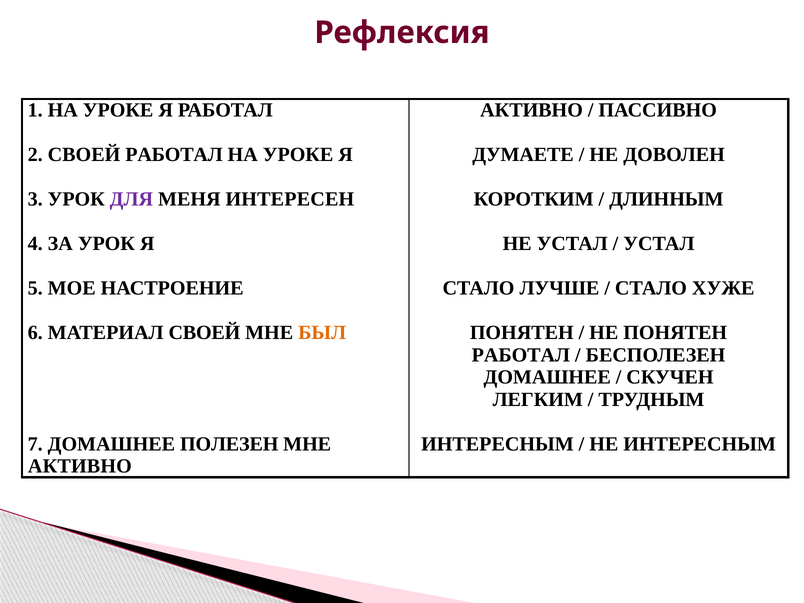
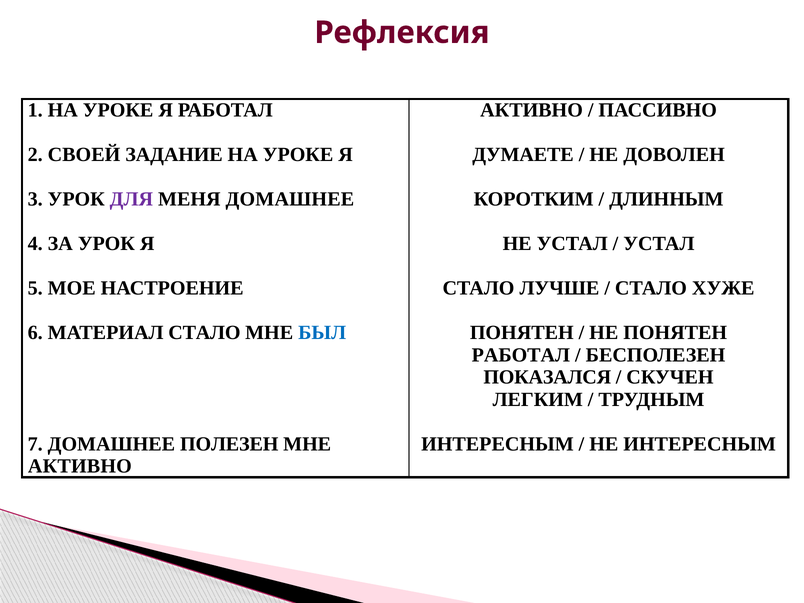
СВОЕЙ РАБОТАЛ: РАБОТАЛ -> ЗАДАНИЕ (174, 155)
МЕНЯ ИНТЕРЕСЕН: ИНТЕРЕСЕН -> ДОМАШНЕЕ (290, 199)
МАТЕРИАЛ СВОЕЙ: СВОЕЙ -> СТАЛО (204, 333)
БЫЛ colour: orange -> blue (322, 333)
ДОМАШНЕЕ: ДОМАШНЕЕ -> ПОКАЗАЛСЯ (547, 377)
